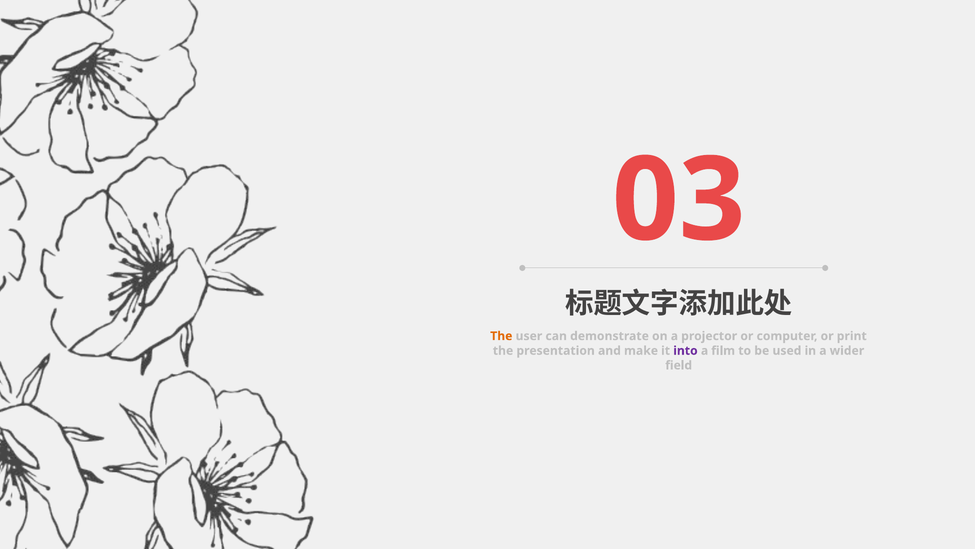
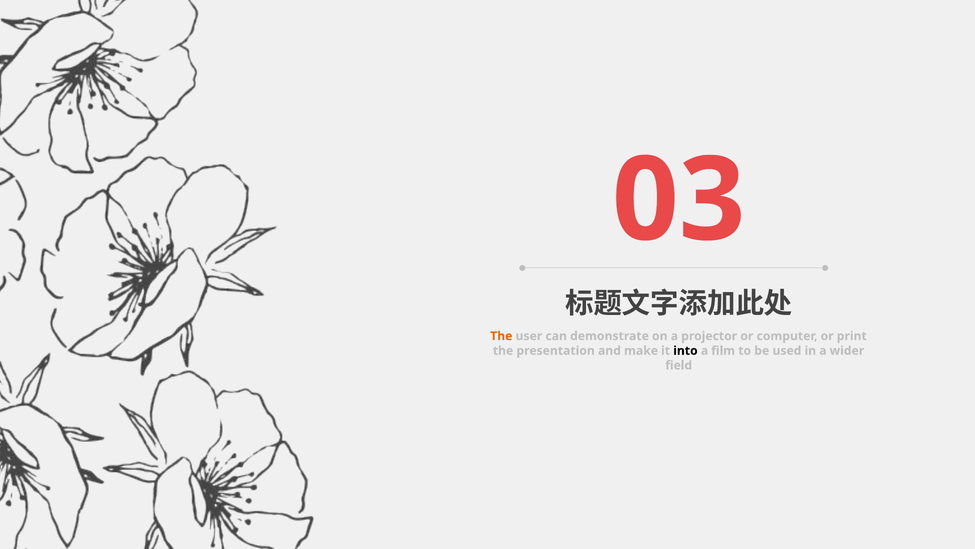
into colour: purple -> black (685, 350)
